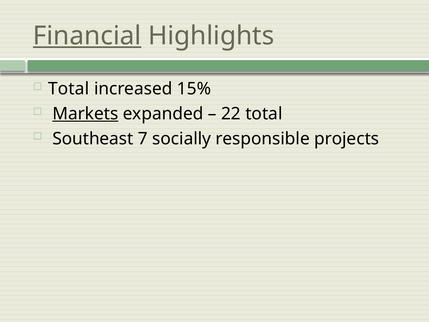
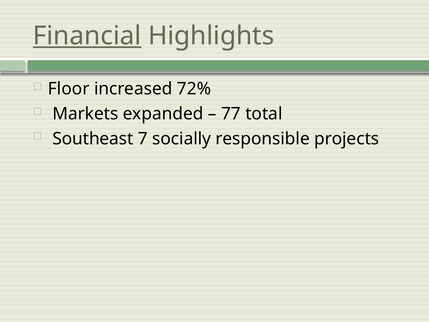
Total: Total -> Floor (69, 89)
15%: 15% -> 72% (194, 89)
Markets underline: present -> none (85, 114)
22: 22 -> 77 (231, 114)
